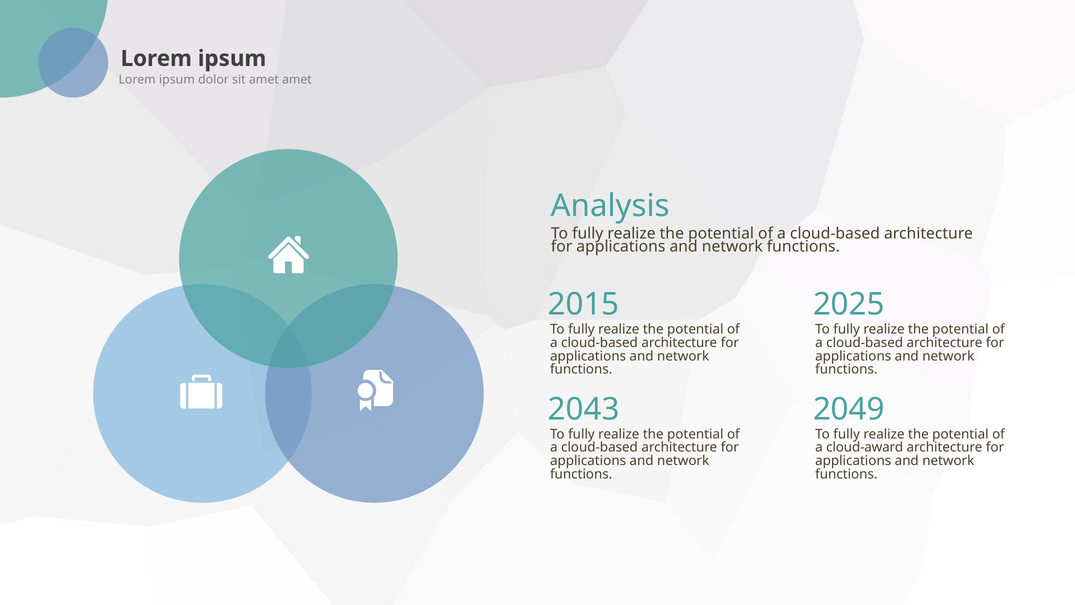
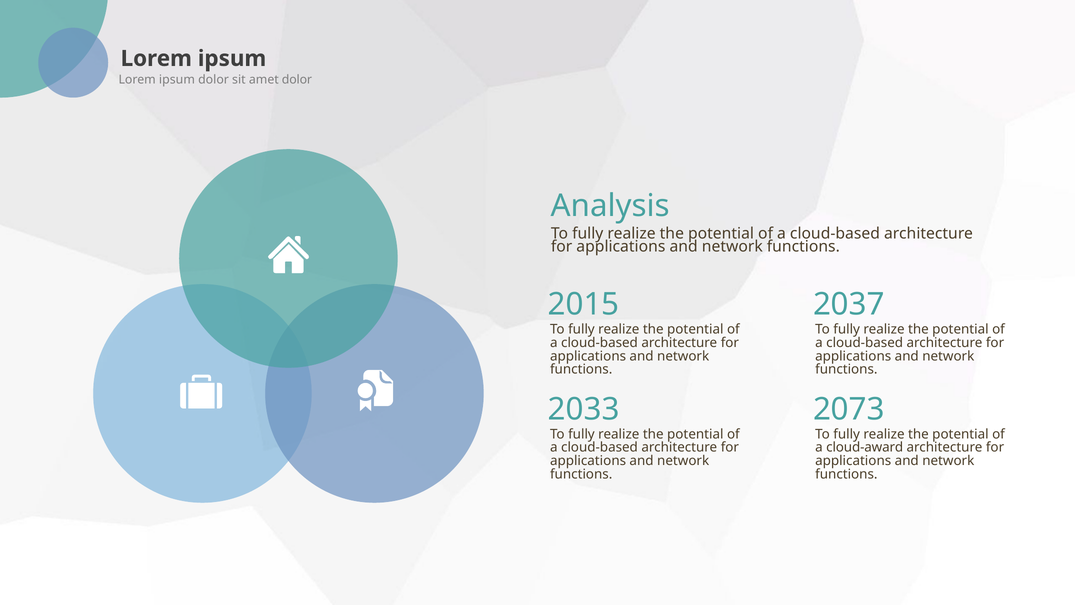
amet amet: amet -> dolor (297, 80)
2025: 2025 -> 2037 (849, 304)
2043: 2043 -> 2033 (584, 409)
2049: 2049 -> 2073 (849, 409)
